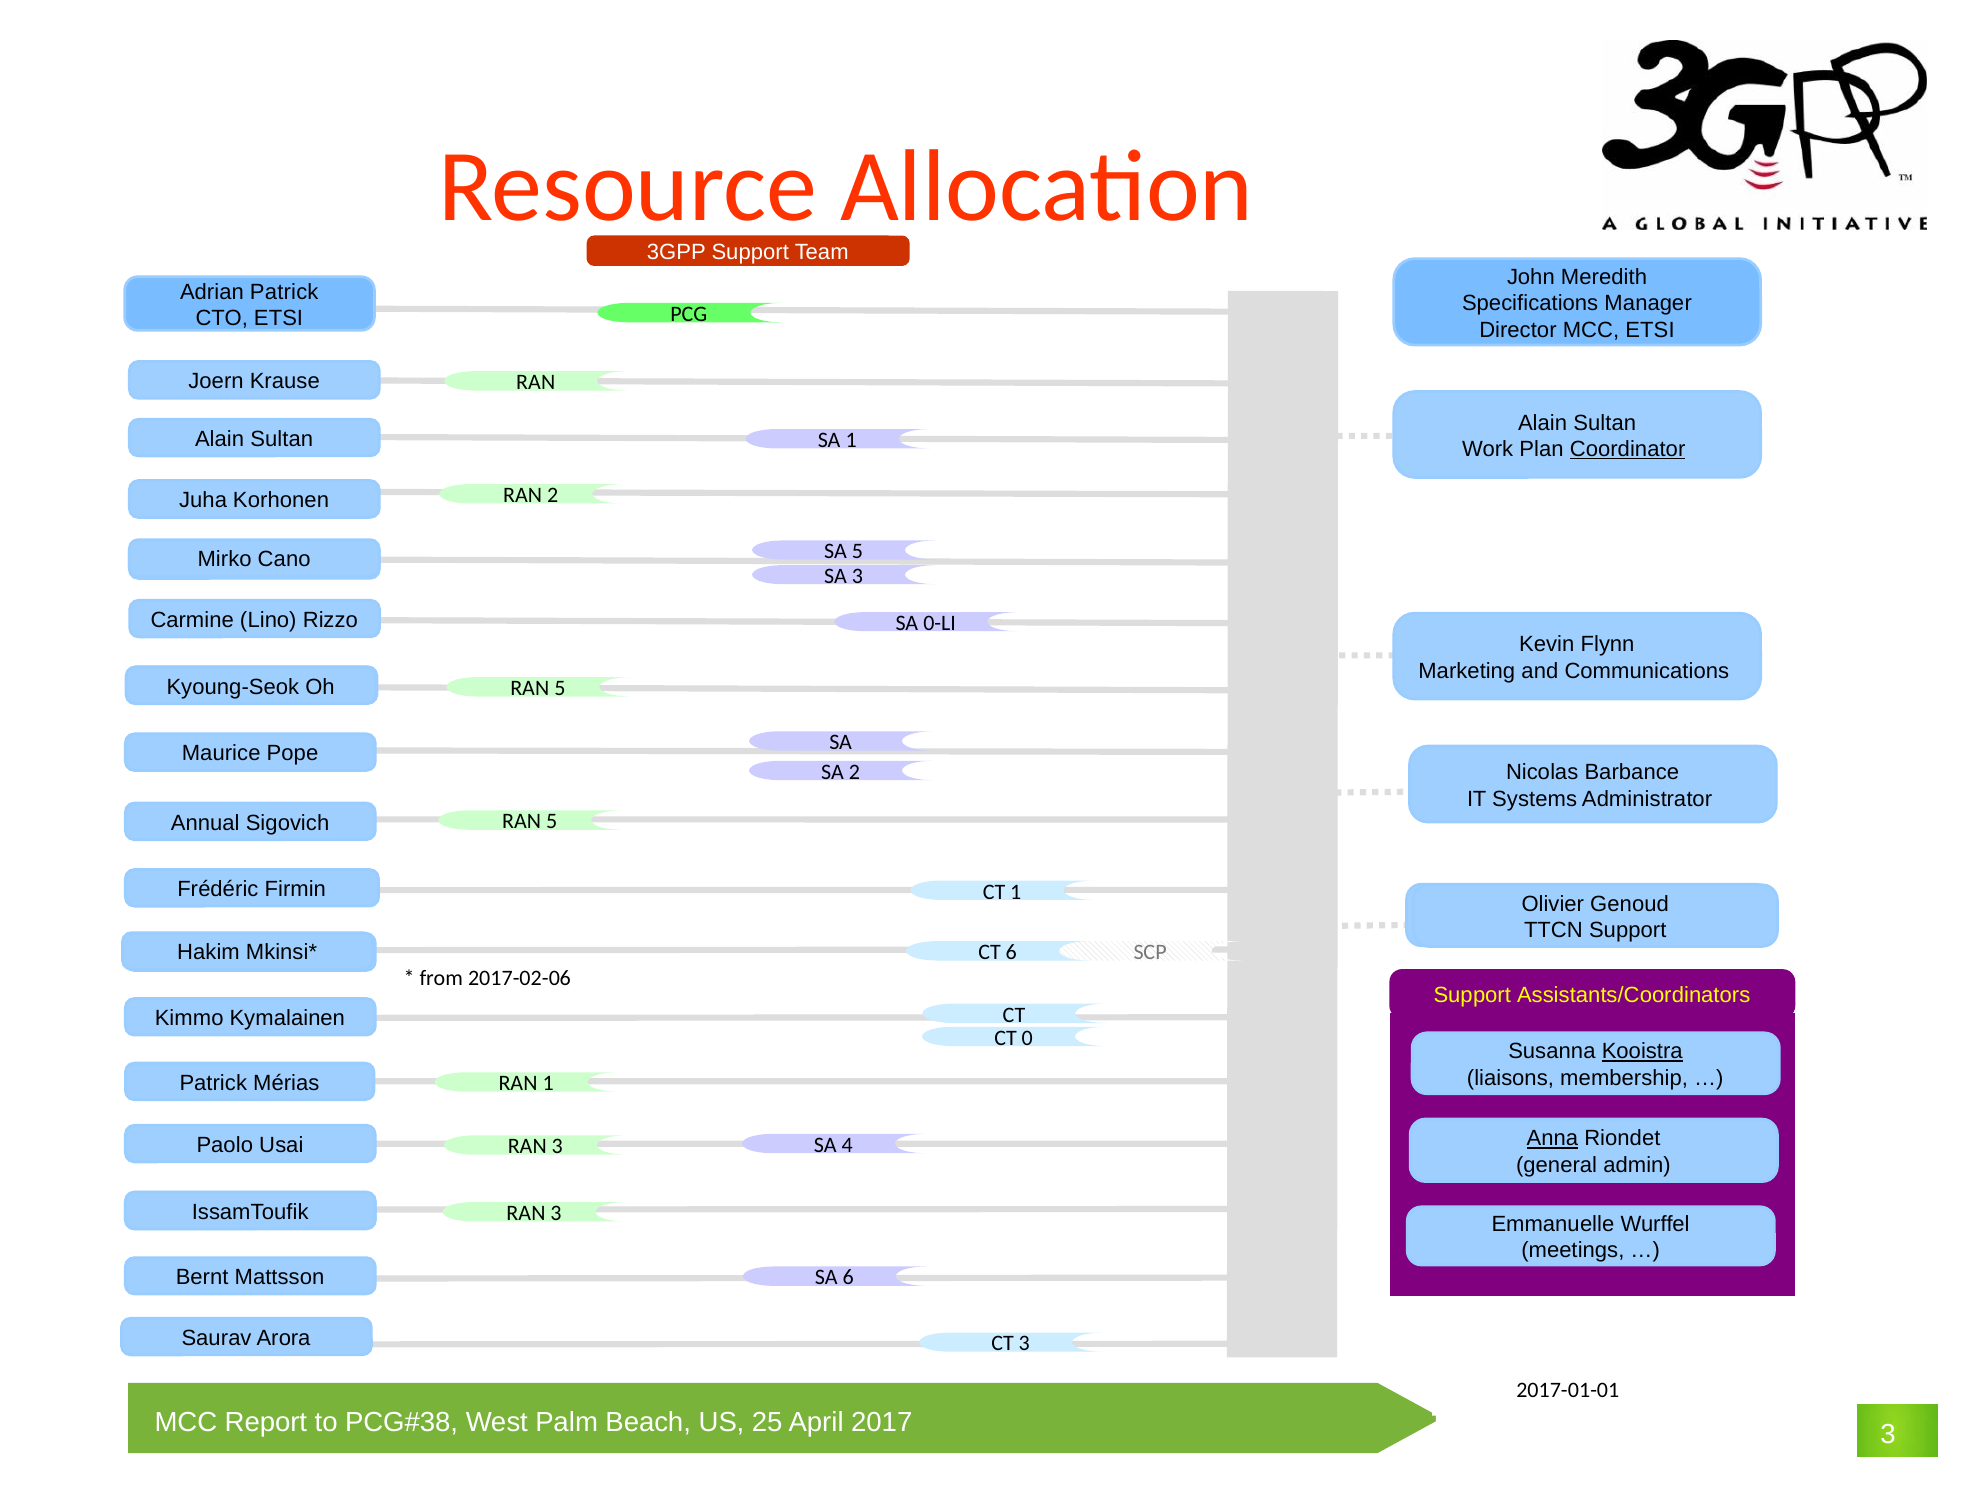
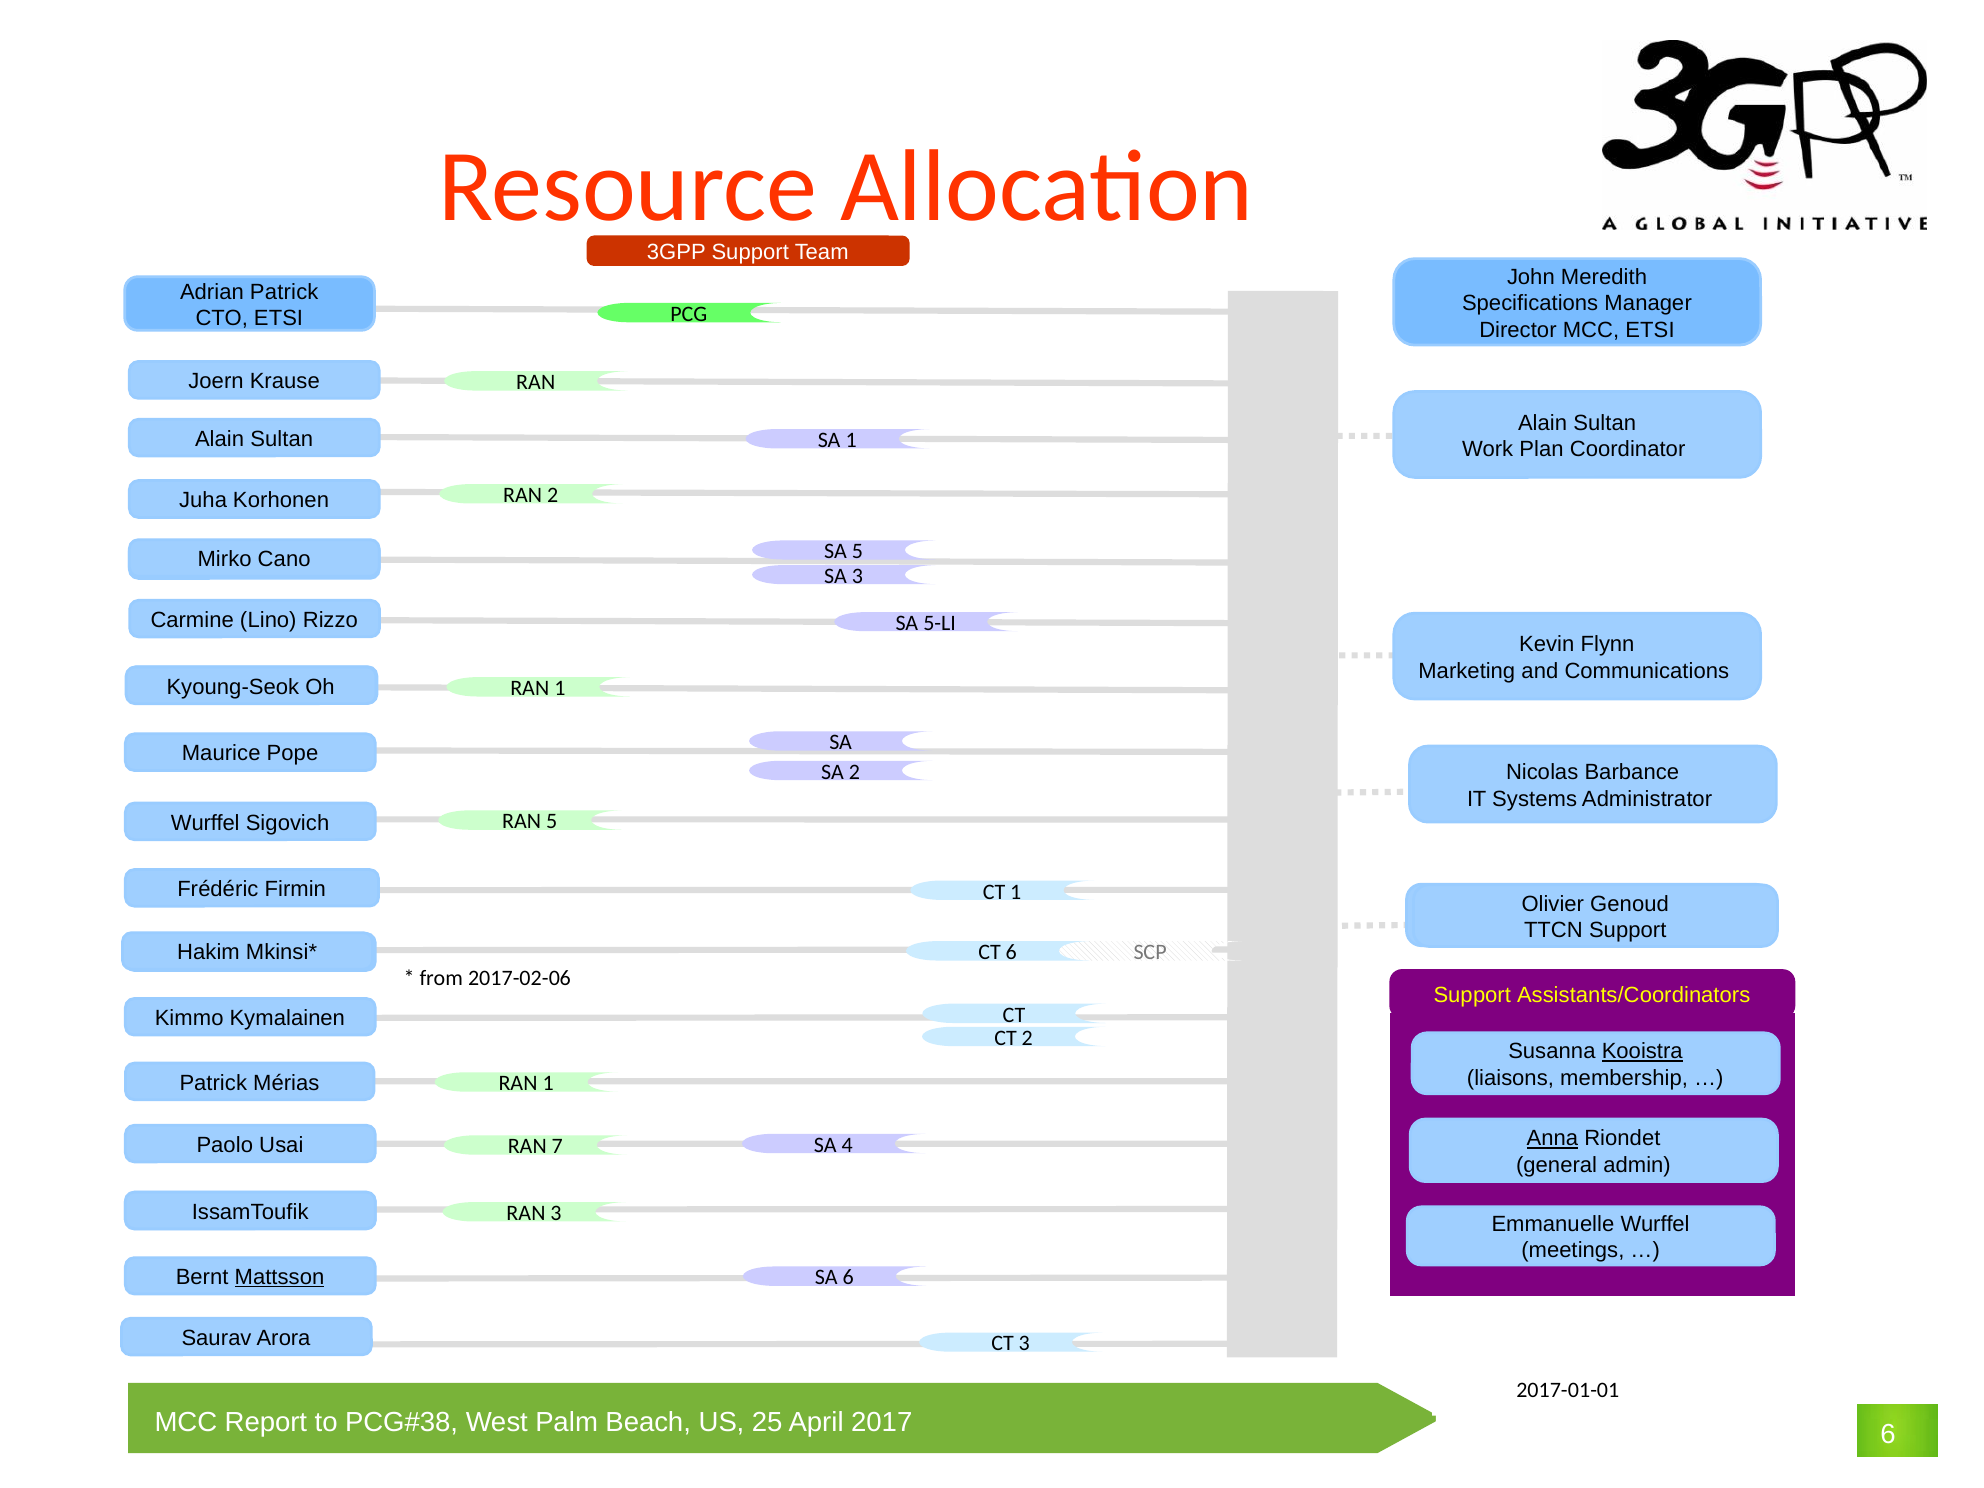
Coordinator underline: present -> none (1628, 449)
0-LI: 0-LI -> 5-LI (940, 623)
5: 5 -> 1 (560, 688)
Annual: Annual -> Wurffel (205, 823)
CT 0: 0 -> 2 (1027, 1038)
3: 3 -> 7 (557, 1147)
Mattsson underline: none -> present (279, 1277)
3: 3 -> 6 (1888, 1434)
